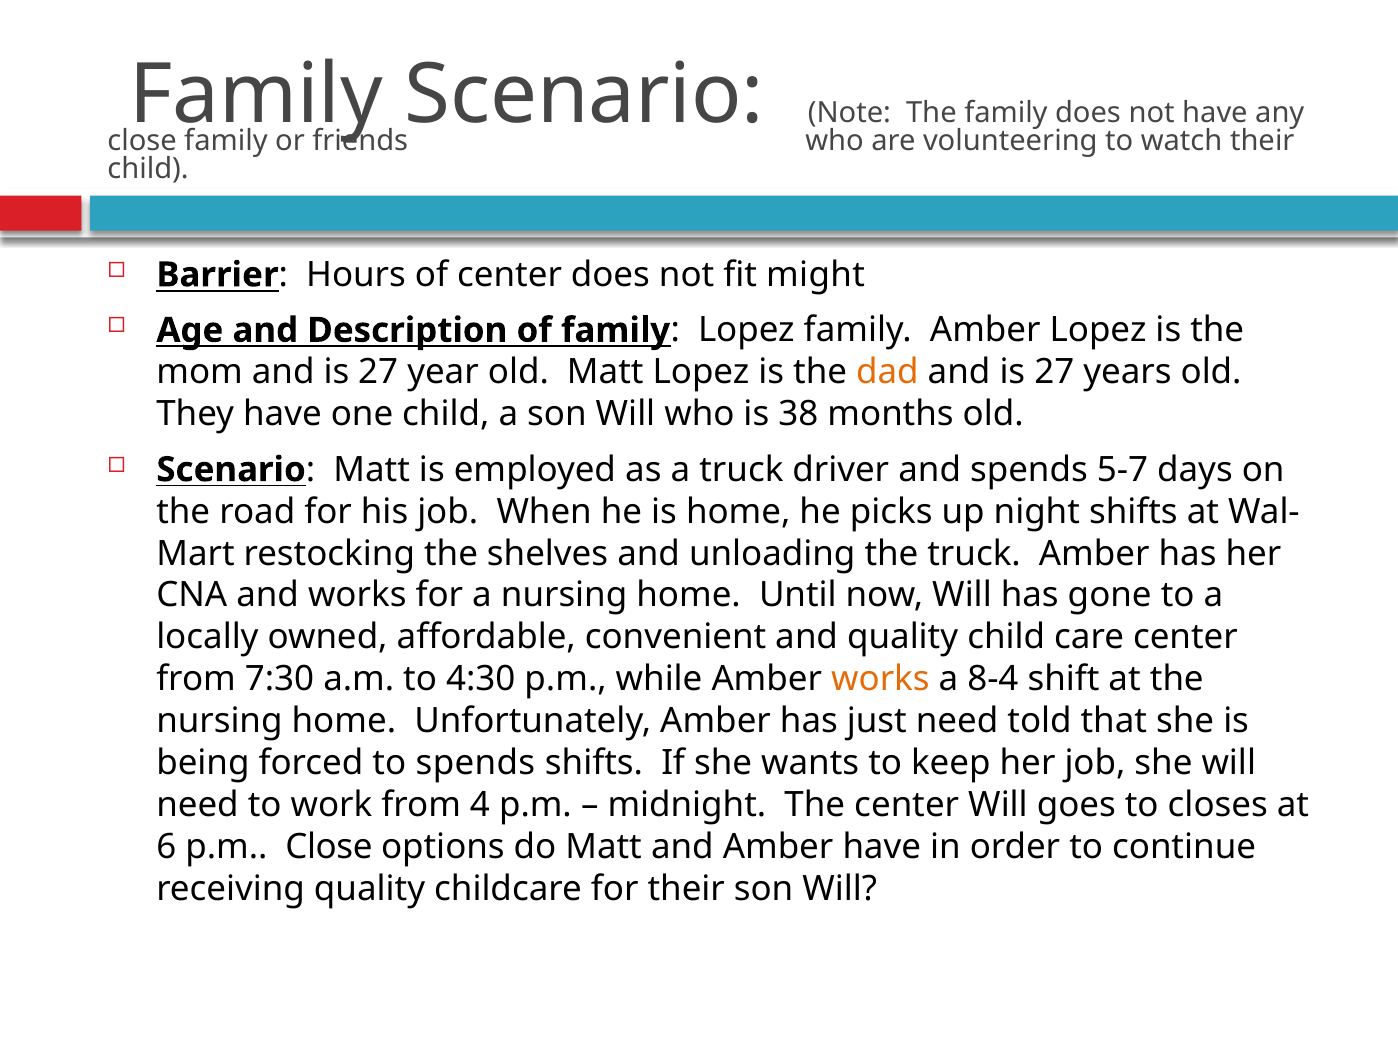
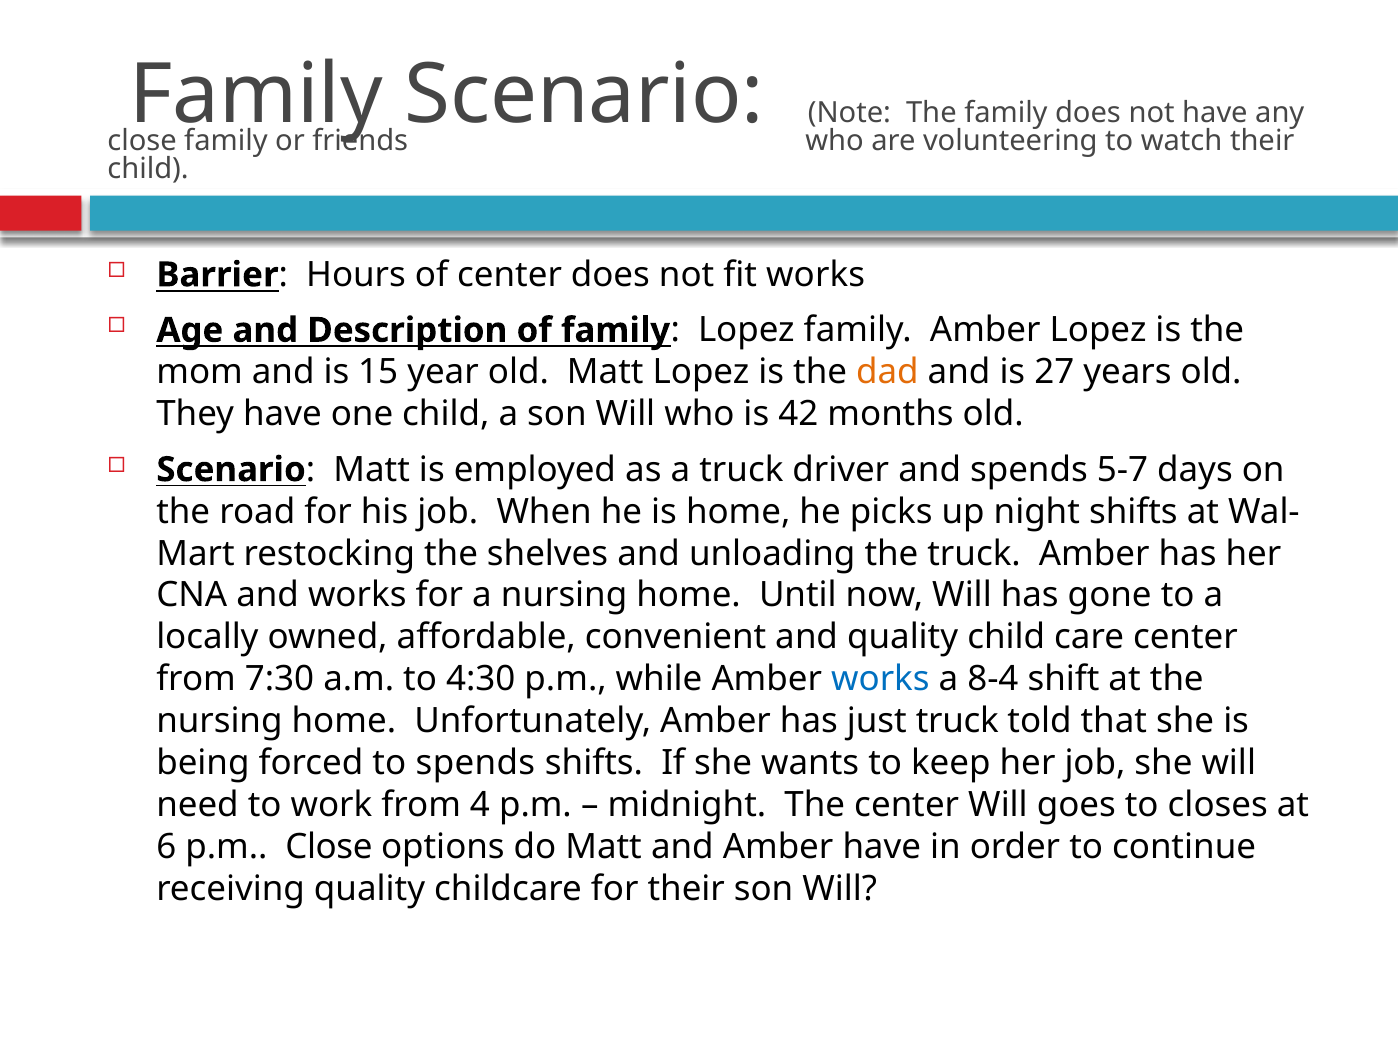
fit might: might -> works (816, 275)
mom and is 27: 27 -> 15 (378, 372)
38: 38 -> 42 (798, 414)
works colour: orange -> blue (880, 680)
just need: need -> truck (957, 722)
